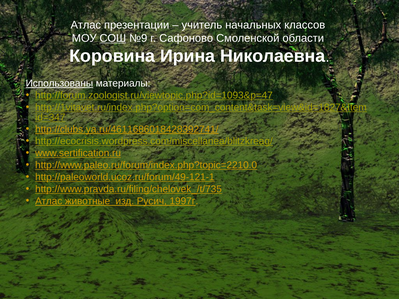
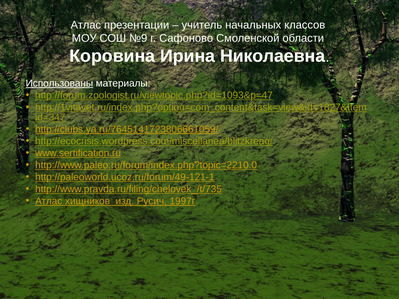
СОШ underline: present -> none (113, 38)
http://clubs.ya.ru/4611686018428392741/: http://clubs.ya.ru/4611686018428392741/ -> http://clubs.ya.ru/7645141723806661059/ (127, 129)
животные: животные -> хищников (88, 201)
